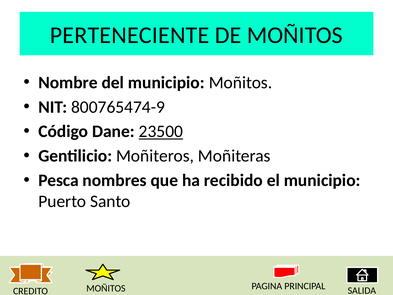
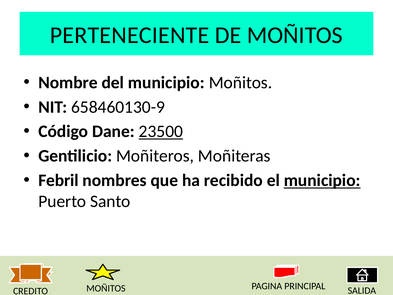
800765474-9: 800765474-9 -> 658460130-9 (118, 107)
Pesca: Pesca -> Febril (58, 180)
municipio underline: none -> present (322, 180)
